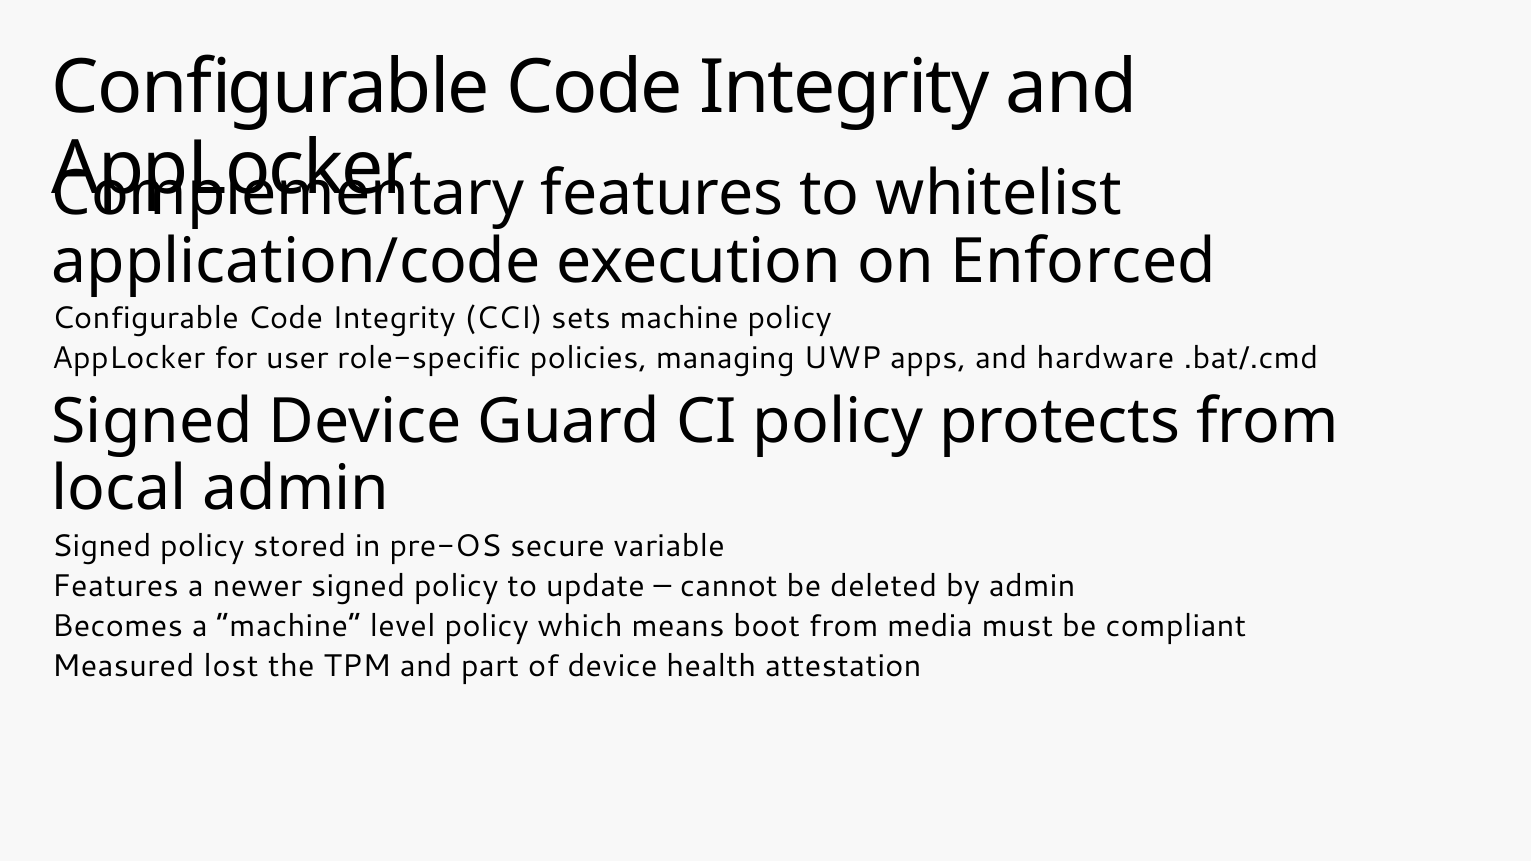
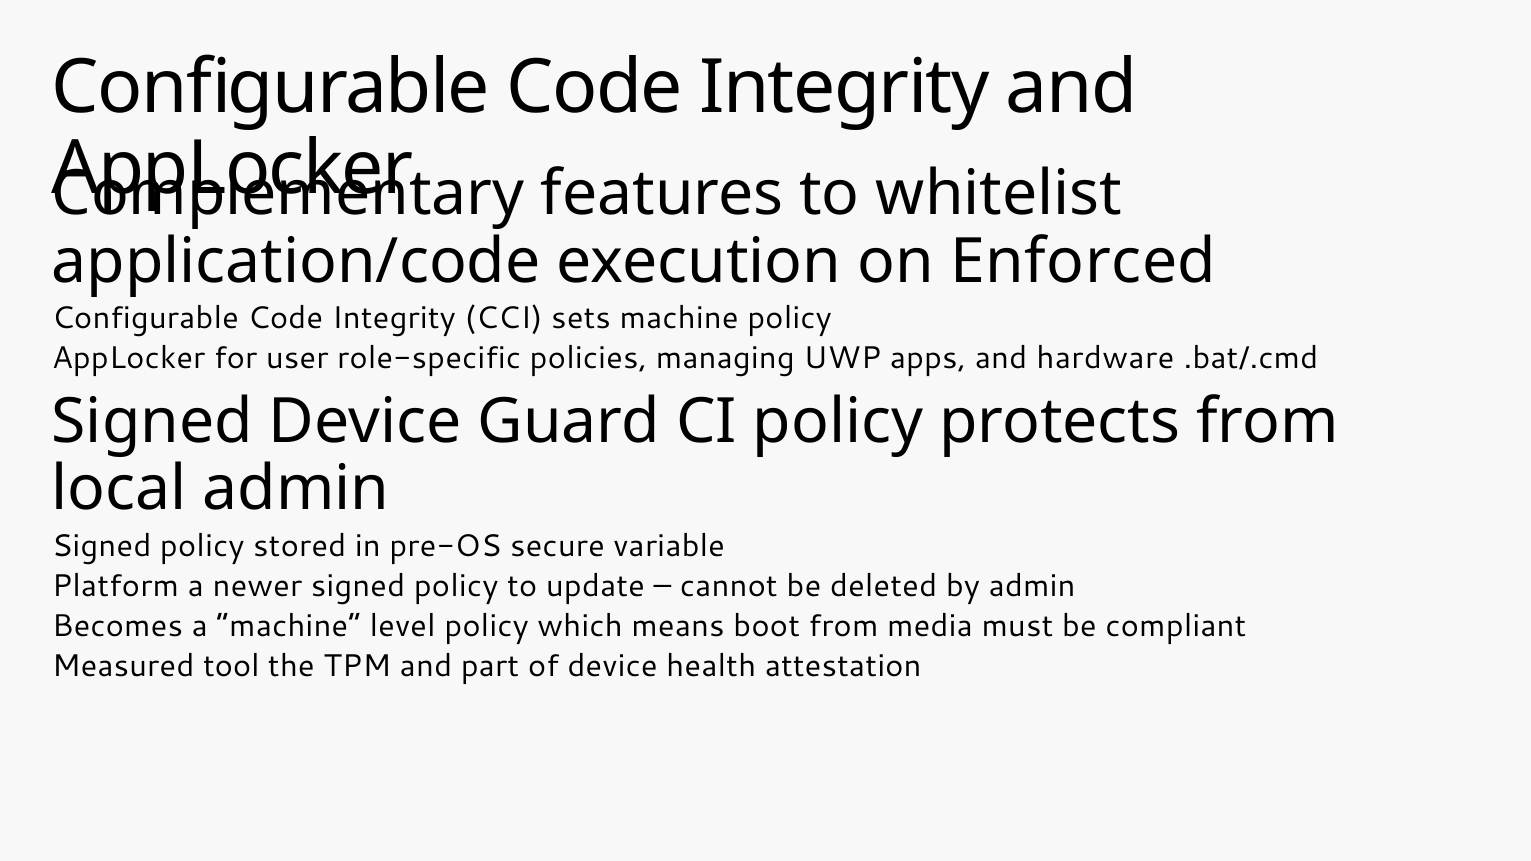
Features: Features -> Platform (115, 586)
lost: lost -> tool (231, 666)
